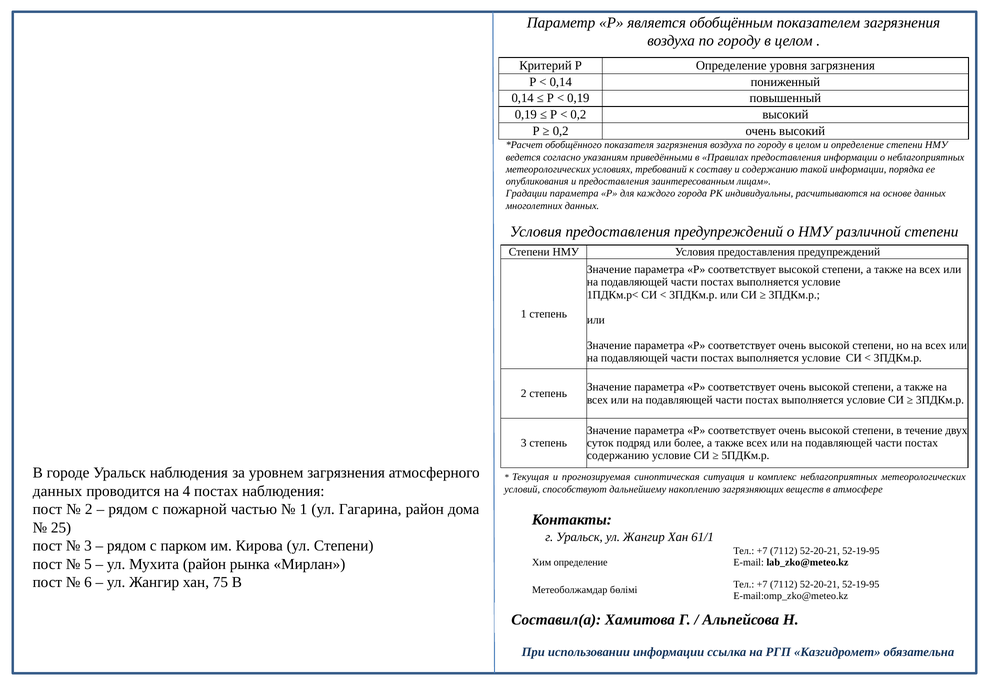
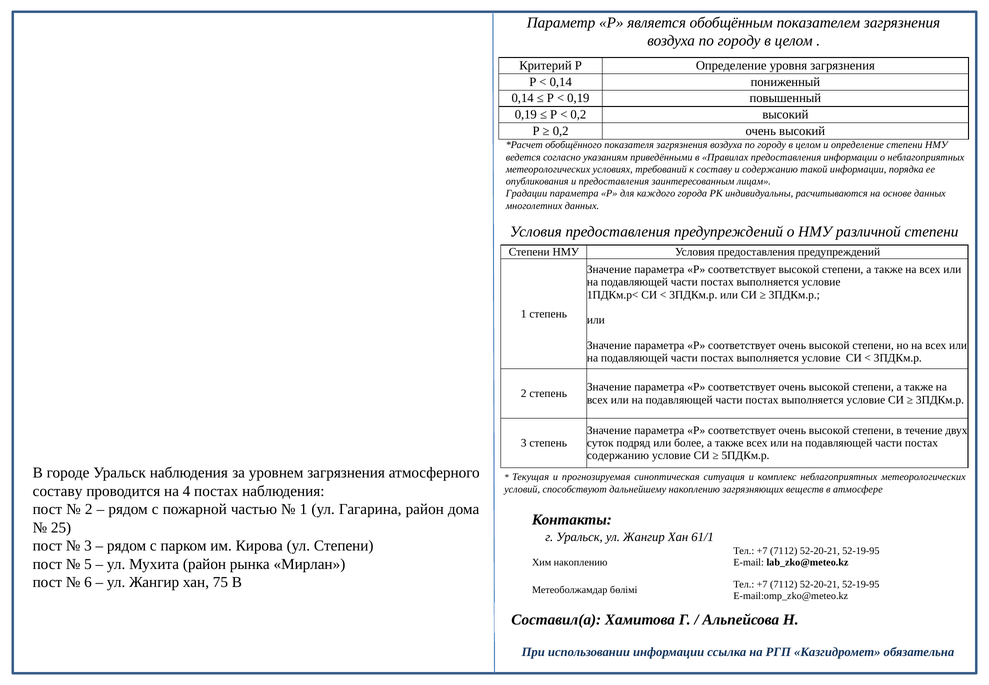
данных: данных -> составу (58, 491)
Хим определение: определение -> накоплению (581, 562)
